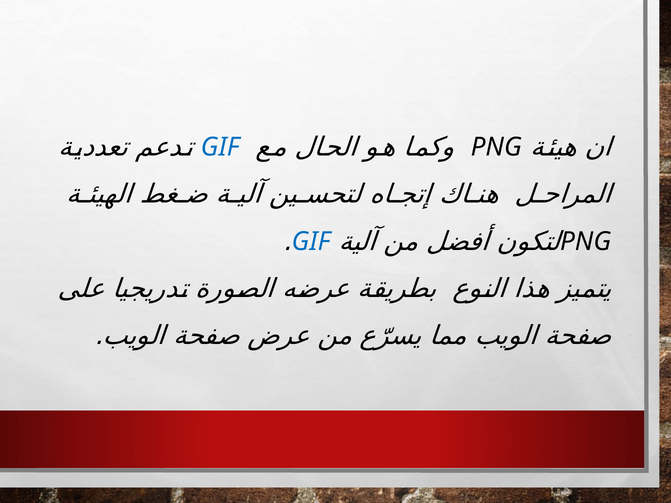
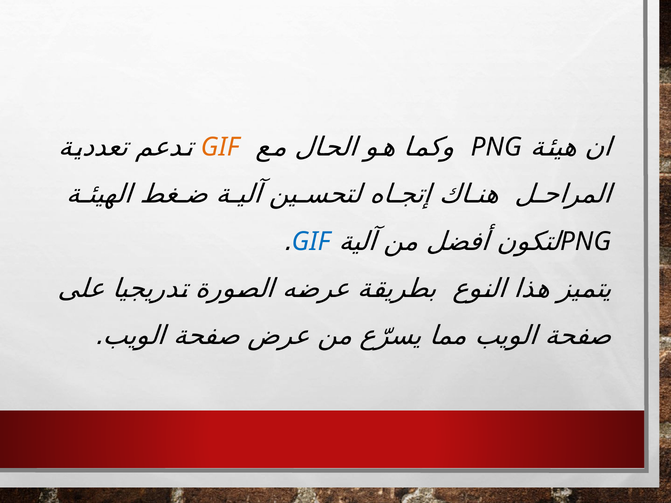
GIF colour: blue -> orange (220, 147)
